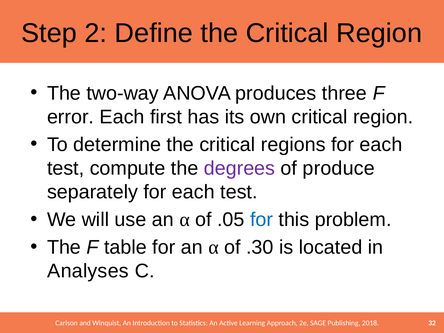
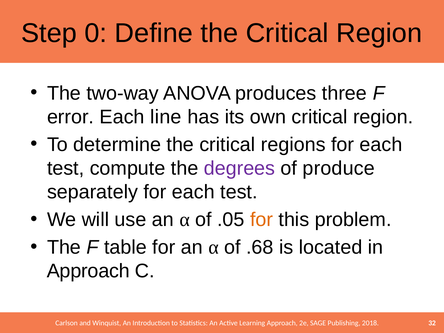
2: 2 -> 0 (96, 33)
first: first -> line (166, 117)
for colour: blue -> orange (262, 220)
.30: .30 -> .68 (260, 247)
Analyses: Analyses -> Approach (88, 271)
